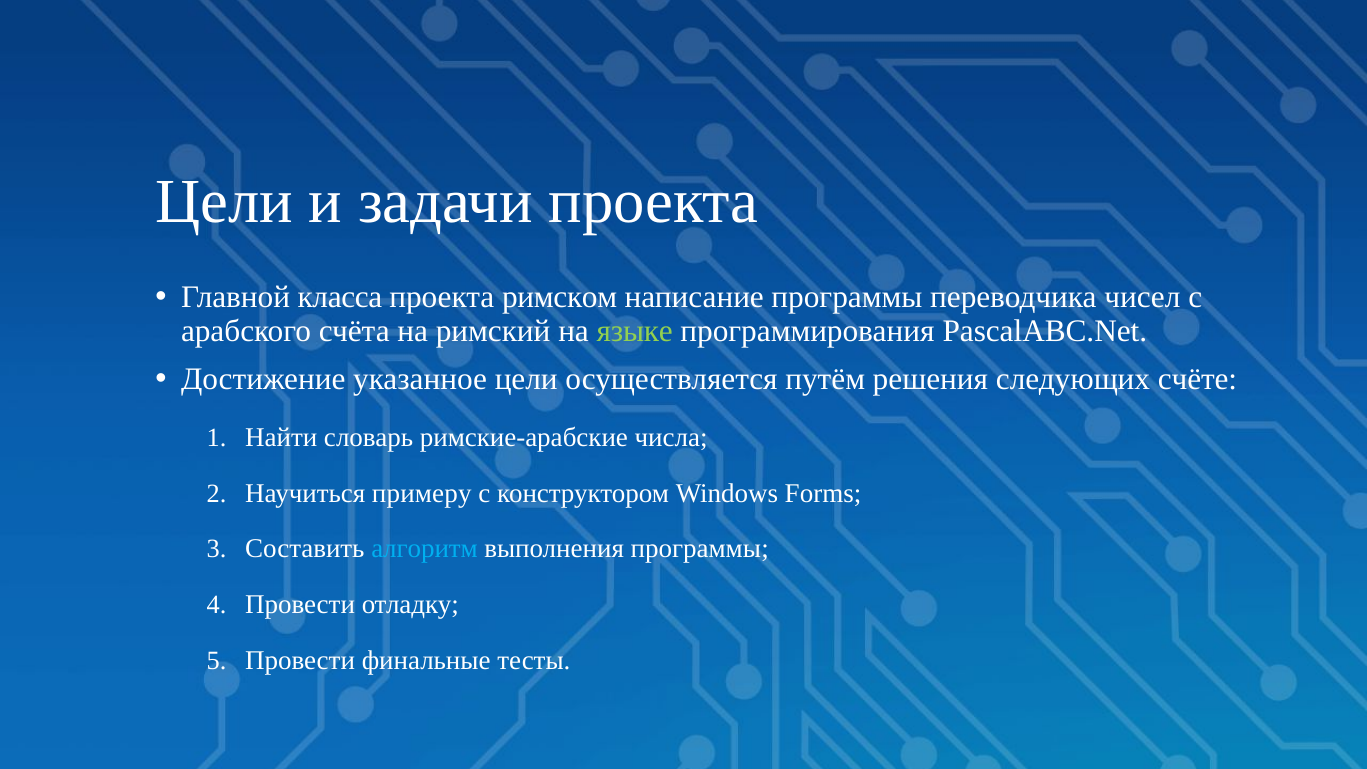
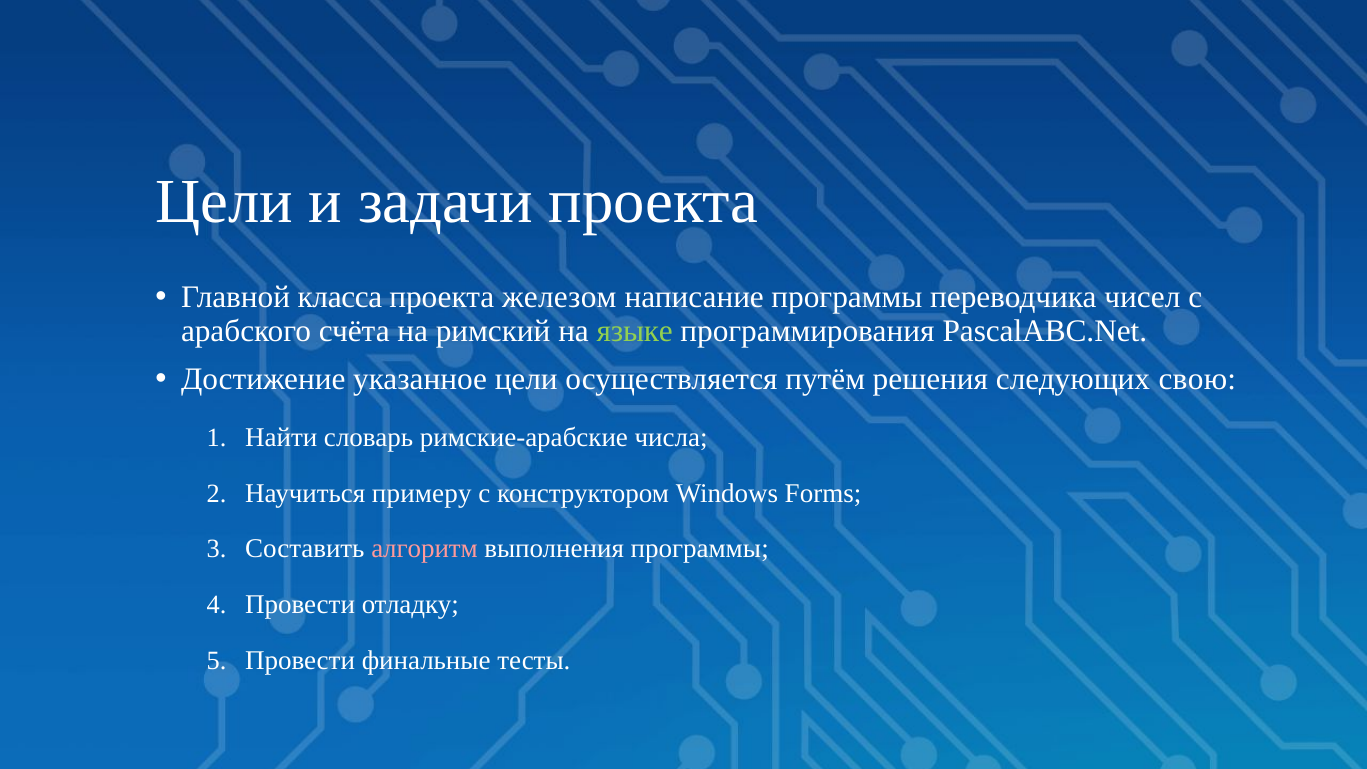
римском: римском -> железом (559, 297)
счёте: счёте -> свою (1197, 379)
алгоритм colour: light blue -> pink (425, 549)
